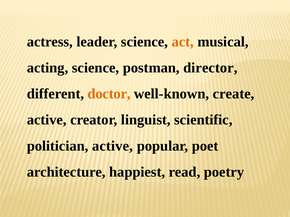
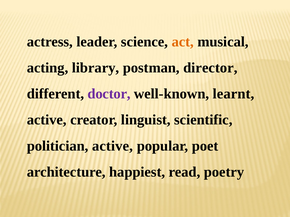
acting science: science -> library (96, 68)
doctor colour: orange -> purple (109, 94)
create: create -> learnt (234, 94)
